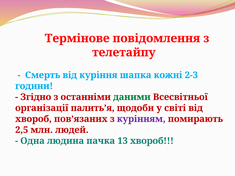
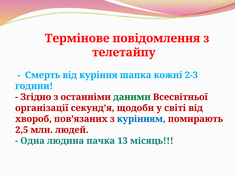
палить’я: палить’я -> секунд’я (93, 108)
курінням colour: purple -> blue (141, 119)
13 хвороб: хвороб -> місяць (152, 141)
